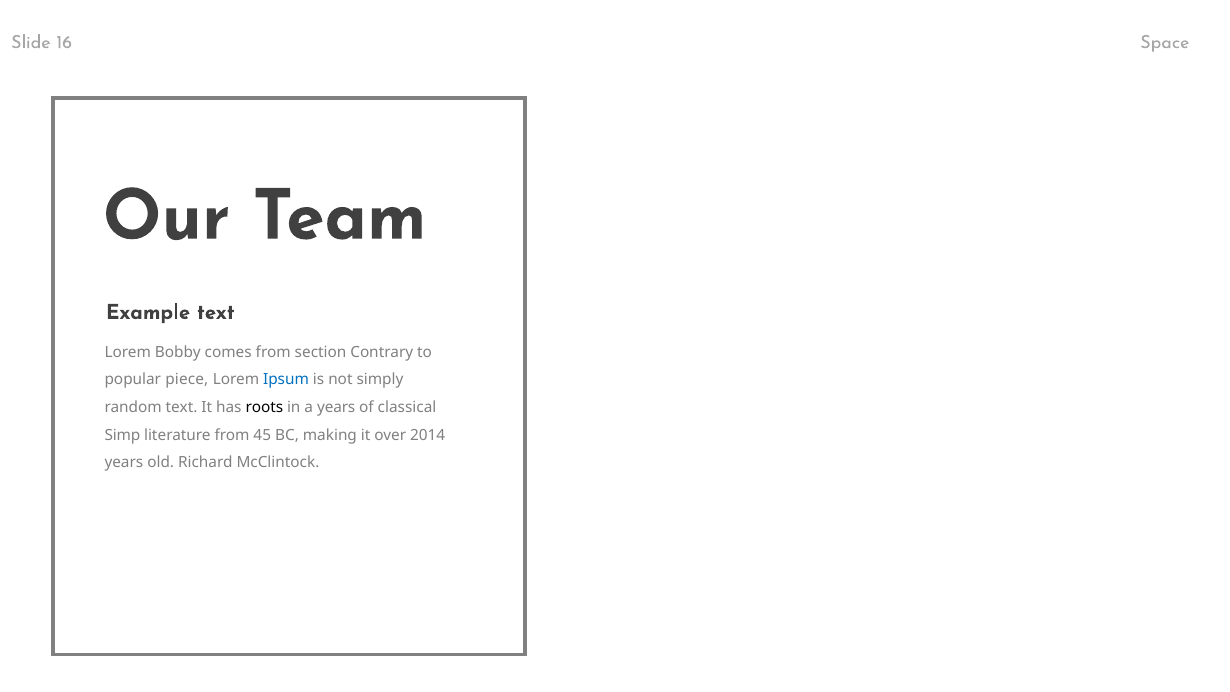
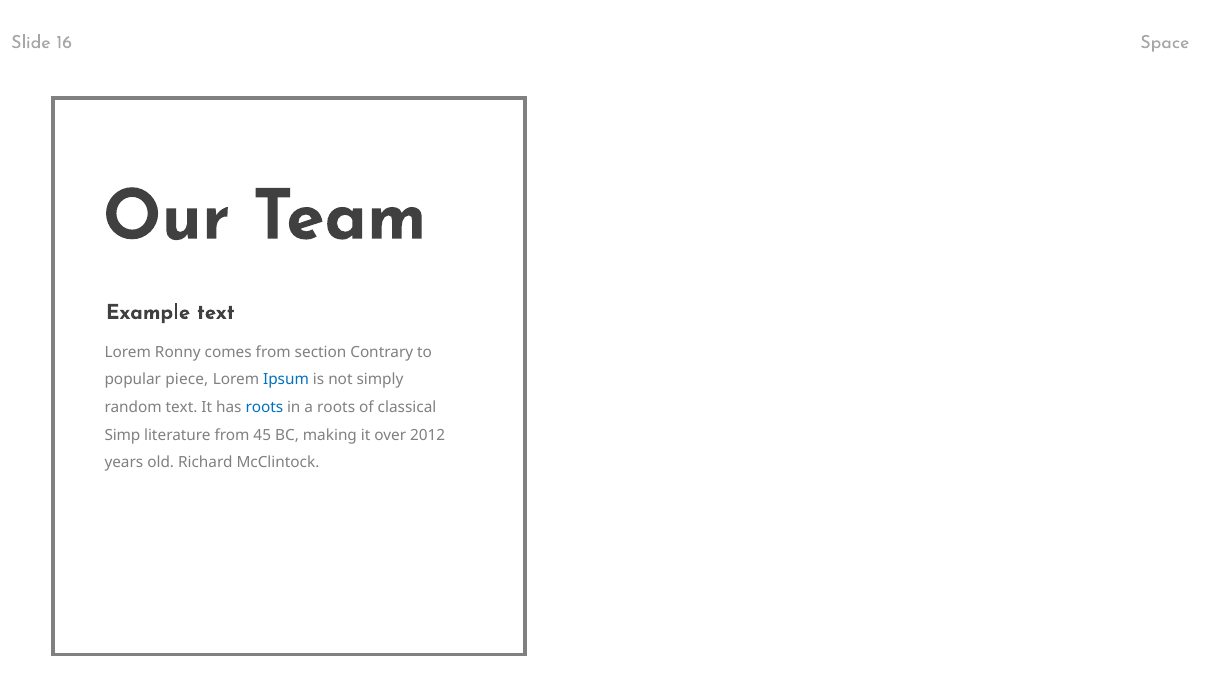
Bobby: Bobby -> Ronny (178, 352)
roots colour: black -> blue (264, 407)
a years: years -> roots (336, 407)
2014: 2014 -> 2012 (428, 435)
